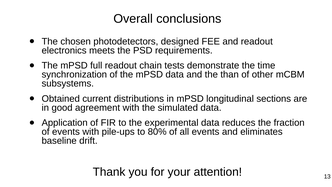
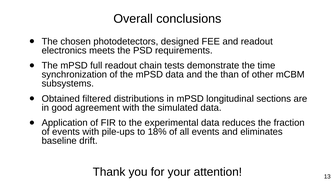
current: current -> filtered (97, 99)
80%: 80% -> 18% (157, 132)
